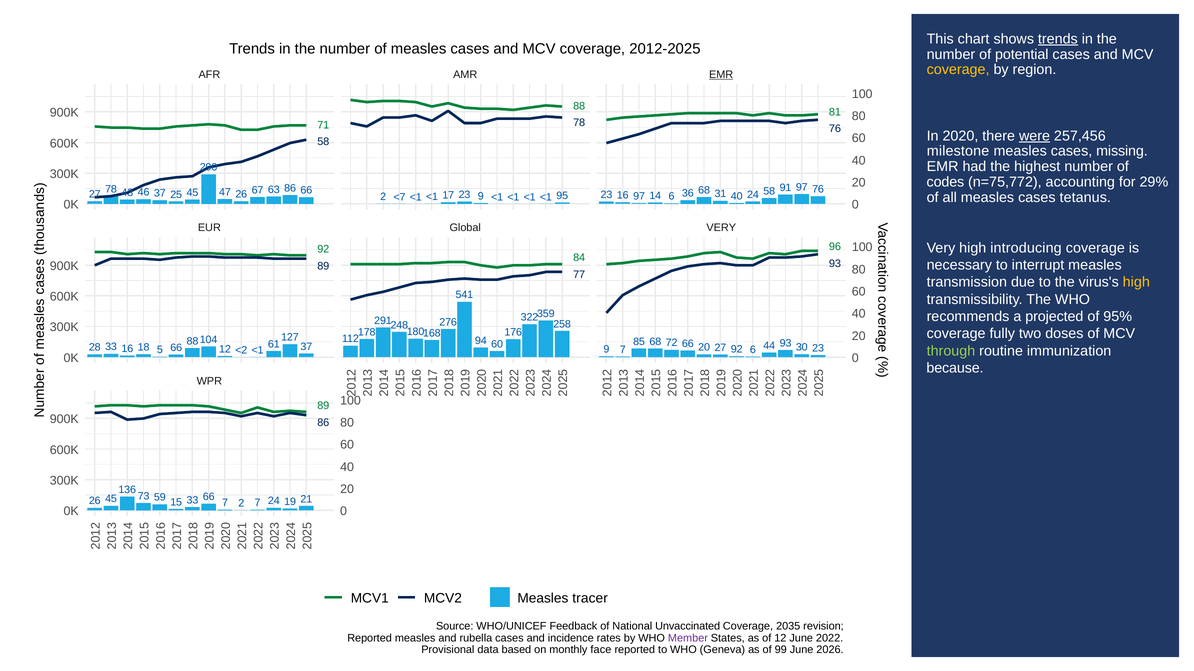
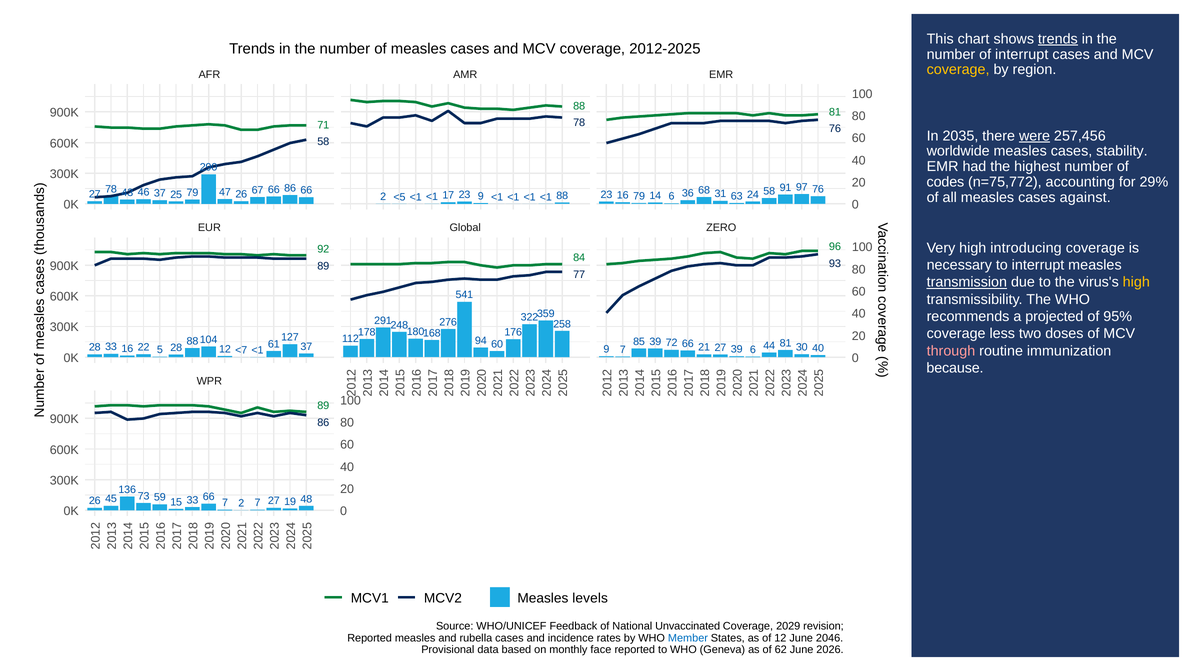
of potential: potential -> interrupt (1022, 54)
EMR underline: present -> none (721, 75)
2020: 2020 -> 2035 (960, 136)
milestone: milestone -> worldwide (958, 151)
missing: missing -> stability (1122, 151)
67 63: 63 -> 66 (274, 190)
25 45: 45 -> 79 (192, 193)
16 97: 97 -> 79 (639, 196)
31 40: 40 -> 63 (737, 196)
tetanus: tetanus -> against (1085, 198)
<7: <7 -> <5 (399, 197)
<1 95: 95 -> 88 (562, 196)
Global VERY: VERY -> ZERO (721, 228)
transmission underline: none -> present (967, 283)
fully: fully -> less (1002, 334)
85 68: 68 -> 39 (655, 342)
66 20: 20 -> 21 (704, 348)
27 92: 92 -> 39 (737, 350)
44 93: 93 -> 81 (786, 343)
30 23: 23 -> 40 (818, 349)
18: 18 -> 22 (144, 348)
5 66: 66 -> 28 (176, 348)
<2: <2 -> <7 (241, 351)
through colour: light green -> pink (951, 351)
7 24: 24 -> 27 (274, 501)
21: 21 -> 48 (306, 499)
tracer: tracer -> levels (590, 599)
2035: 2035 -> 2029 (788, 627)
Member colour: purple -> blue (688, 639)
2022: 2022 -> 2046 (830, 639)
99: 99 -> 62 (781, 650)
